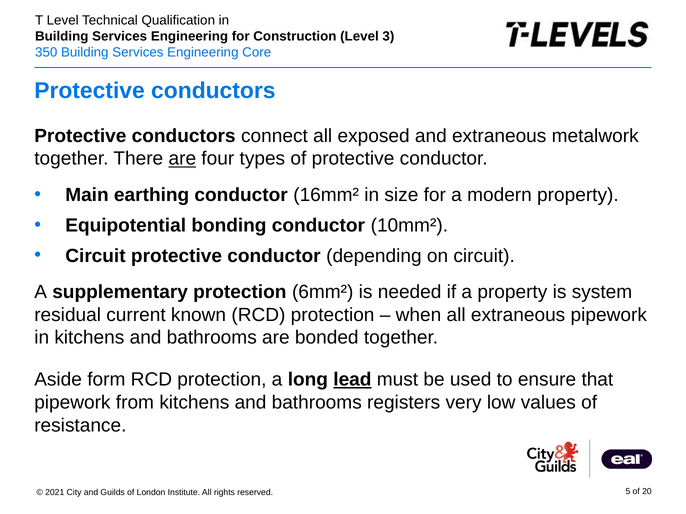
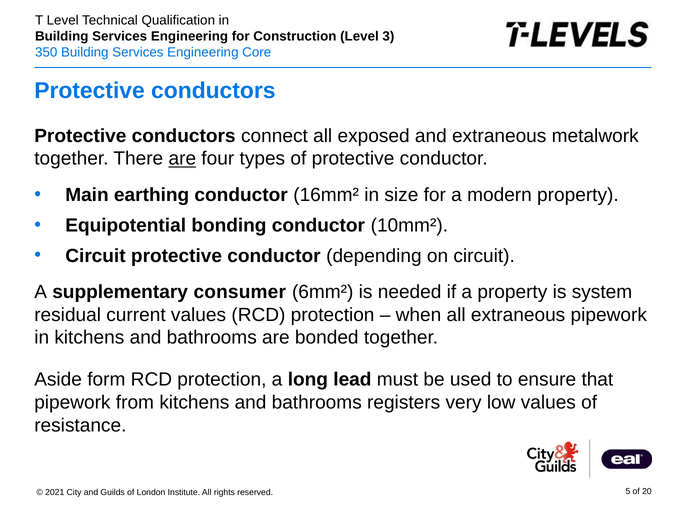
supplementary protection: protection -> consumer (240, 292)
current known: known -> values (199, 315)
lead underline: present -> none (352, 380)
